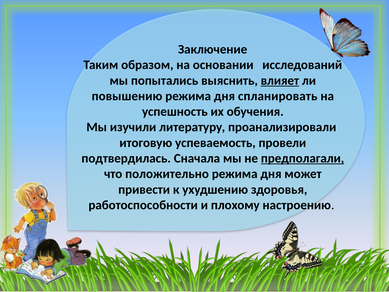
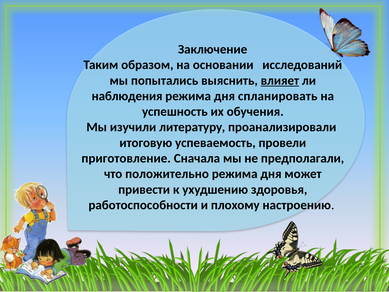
повышению: повышению -> наблюдения (127, 96)
подтвердилась: подтвердилась -> приготовление (126, 158)
предполагали underline: present -> none (303, 158)
